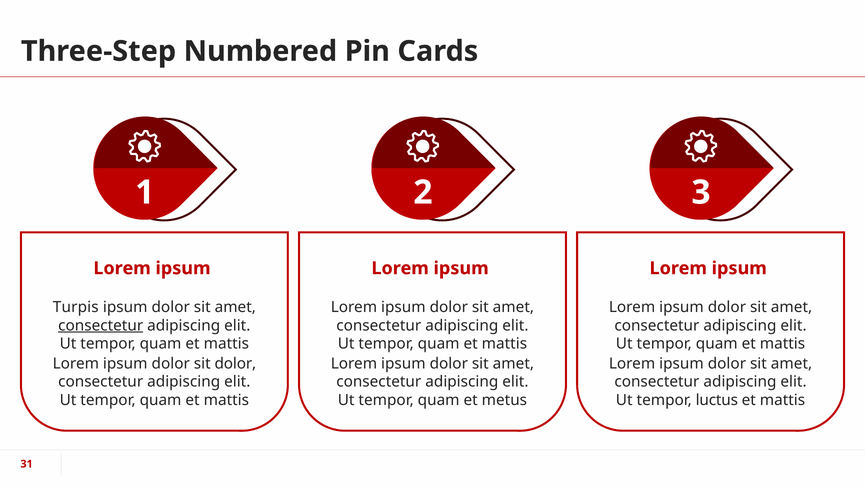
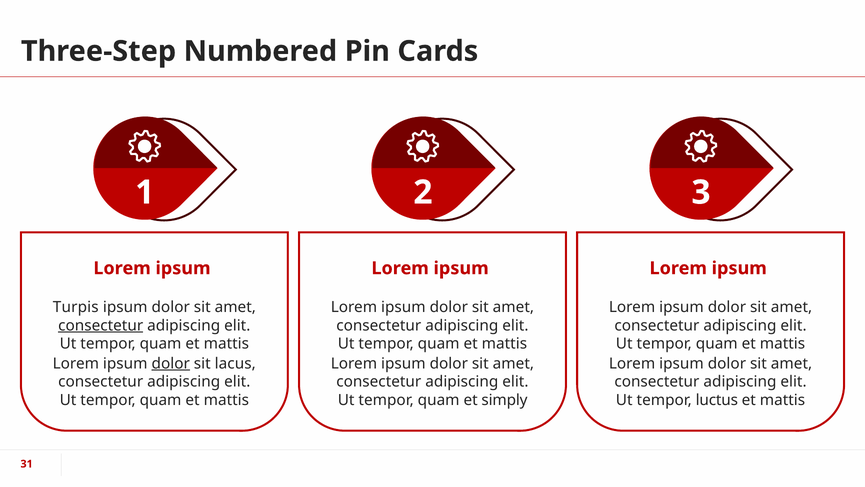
dolor underline: none -> present (171, 363)
sit dolor: dolor -> lacus (235, 363)
metus: metus -> simply (504, 400)
